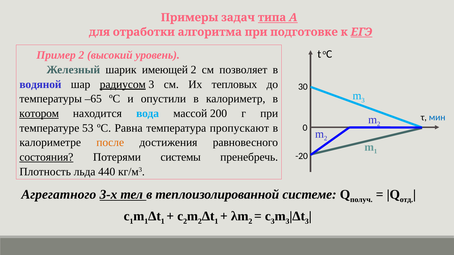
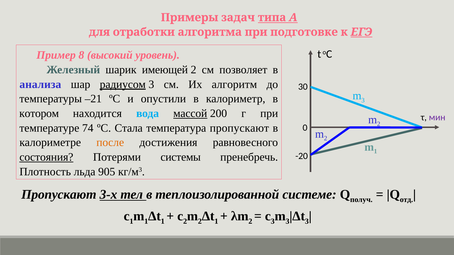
Пример 2: 2 -> 8 (81, 55)
водяной: водяной -> анализа (40, 84)
тепловых: тепловых -> алгоритм (234, 84)
–65: –65 -> –21 (93, 99)
котором underline: present -> none (39, 114)
массой underline: none -> present (190, 114)
мин colour: blue -> purple (437, 117)
53: 53 -> 74 (88, 128)
Равна: Равна -> Стала (129, 128)
440: 440 -> 905 (107, 172)
Агрегатного: Агрегатного -> Пропускают (59, 195)
